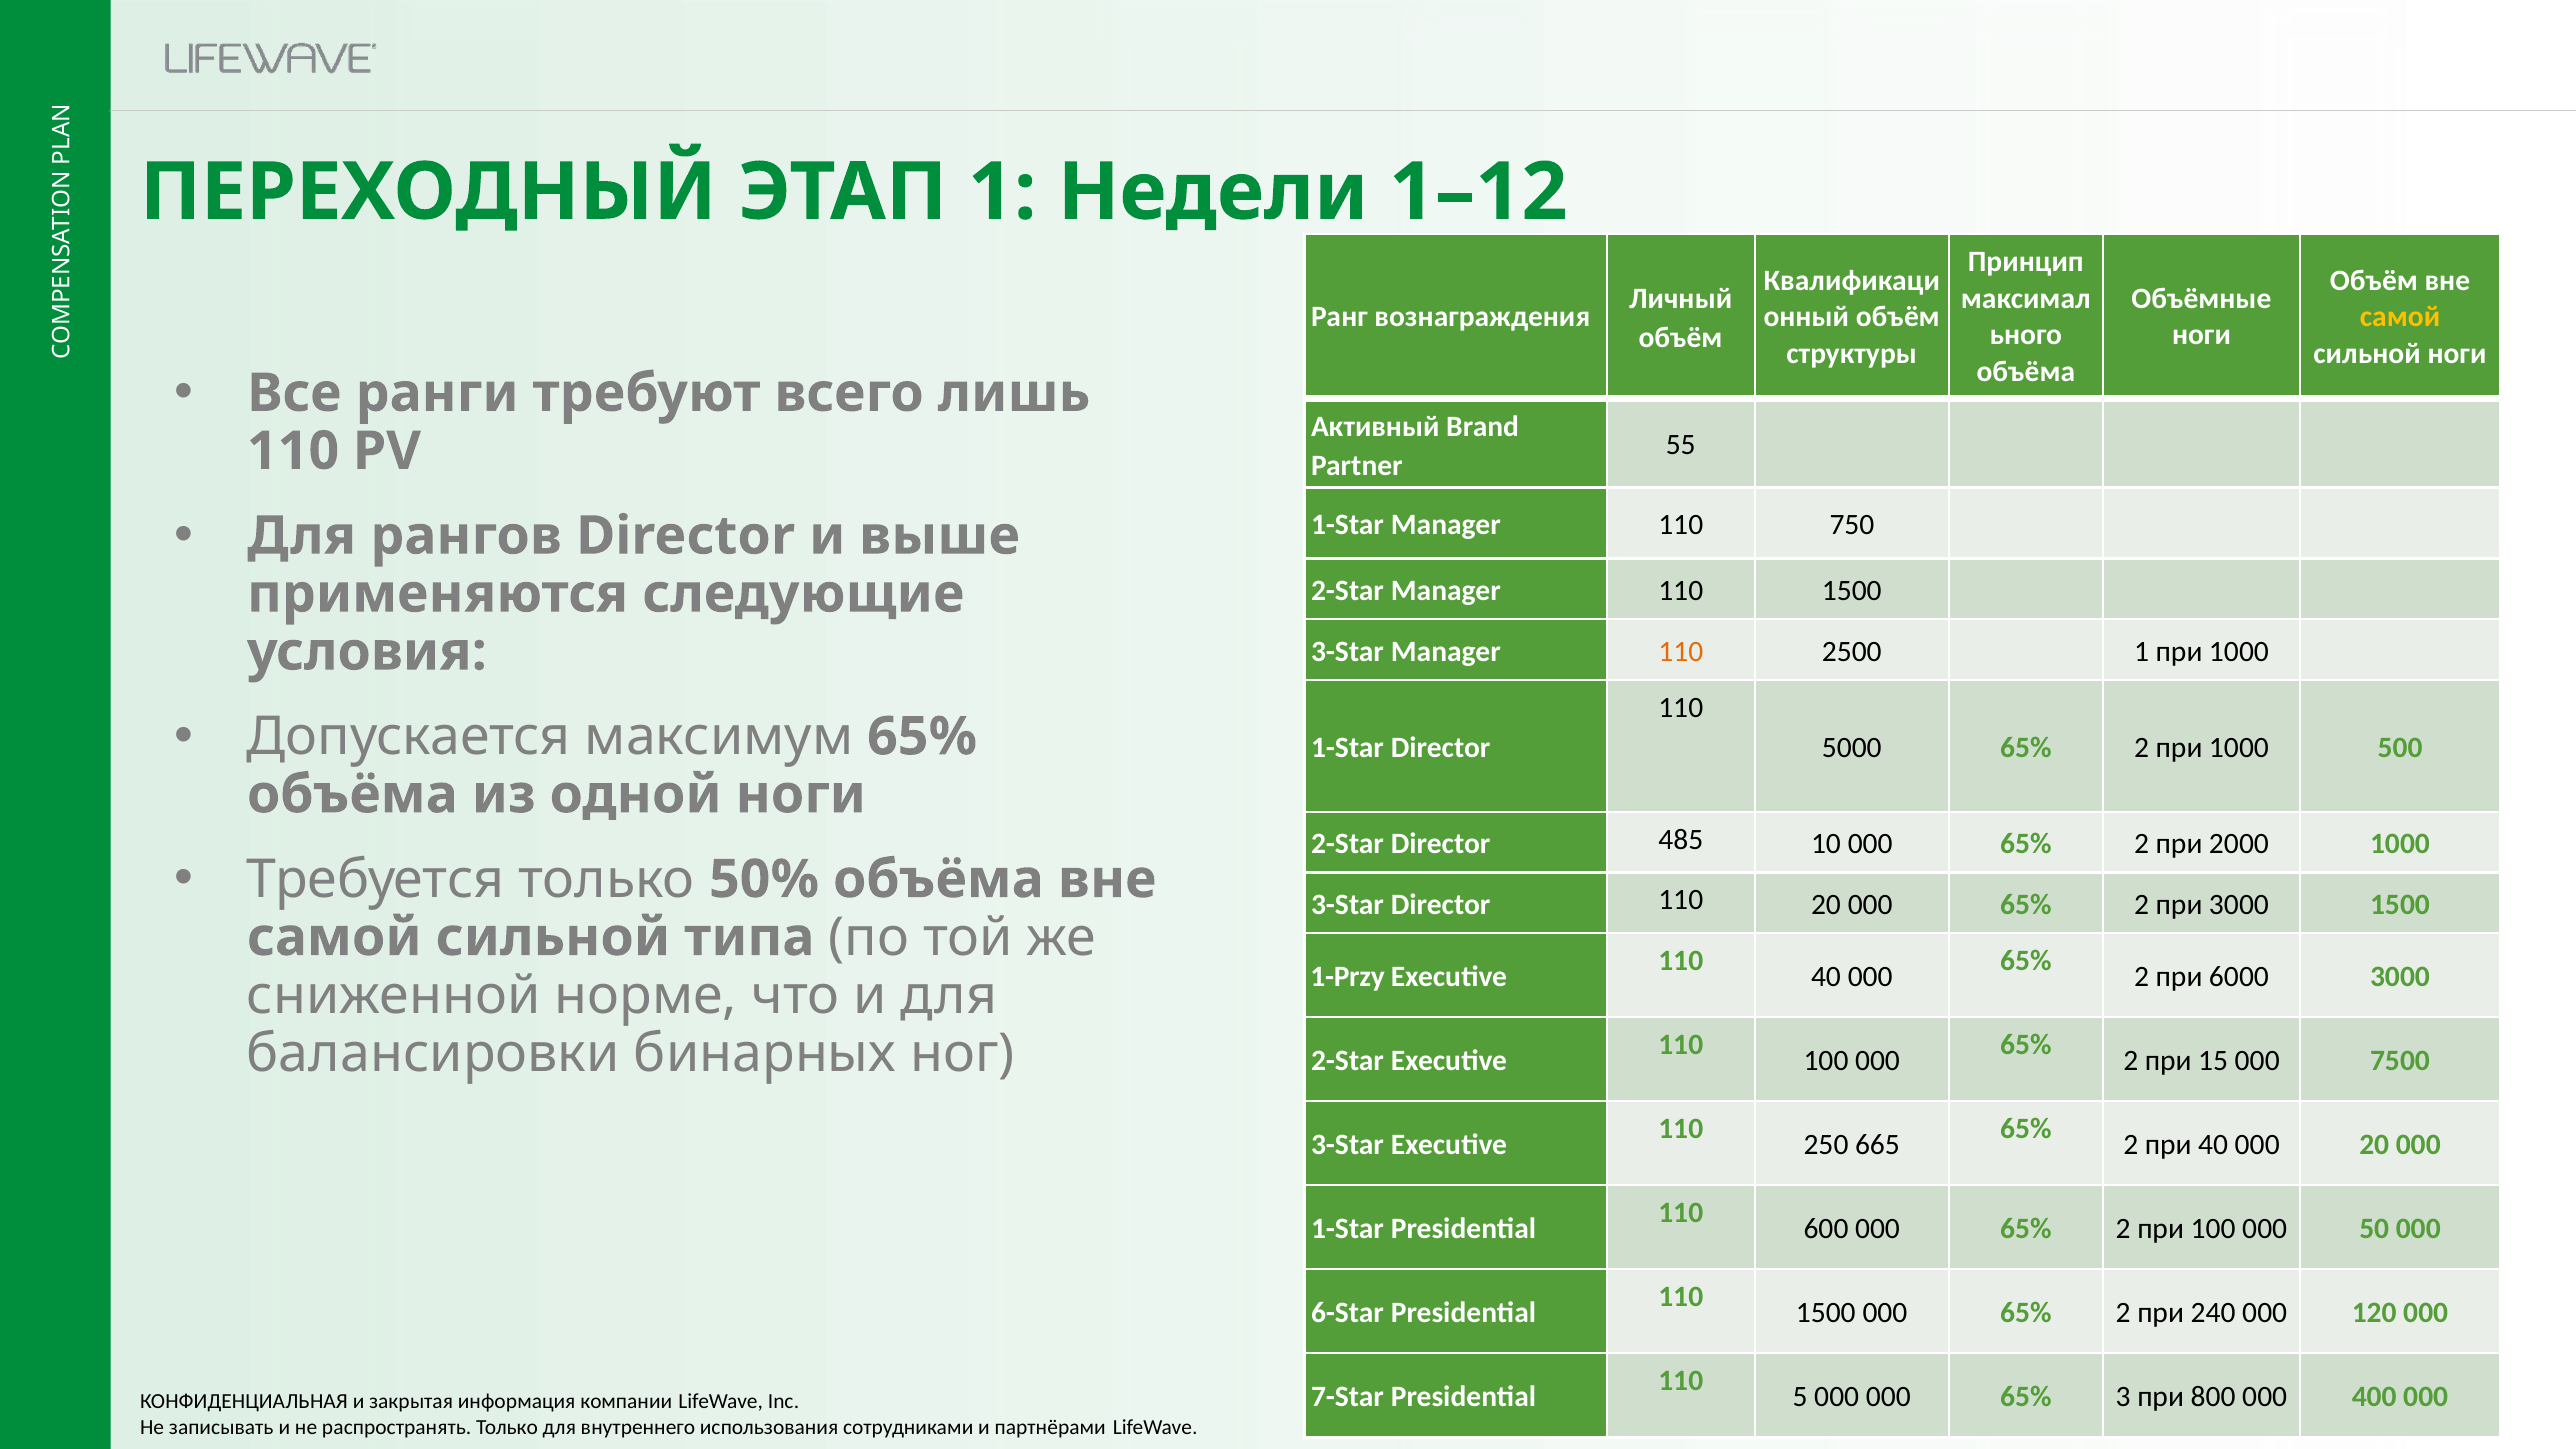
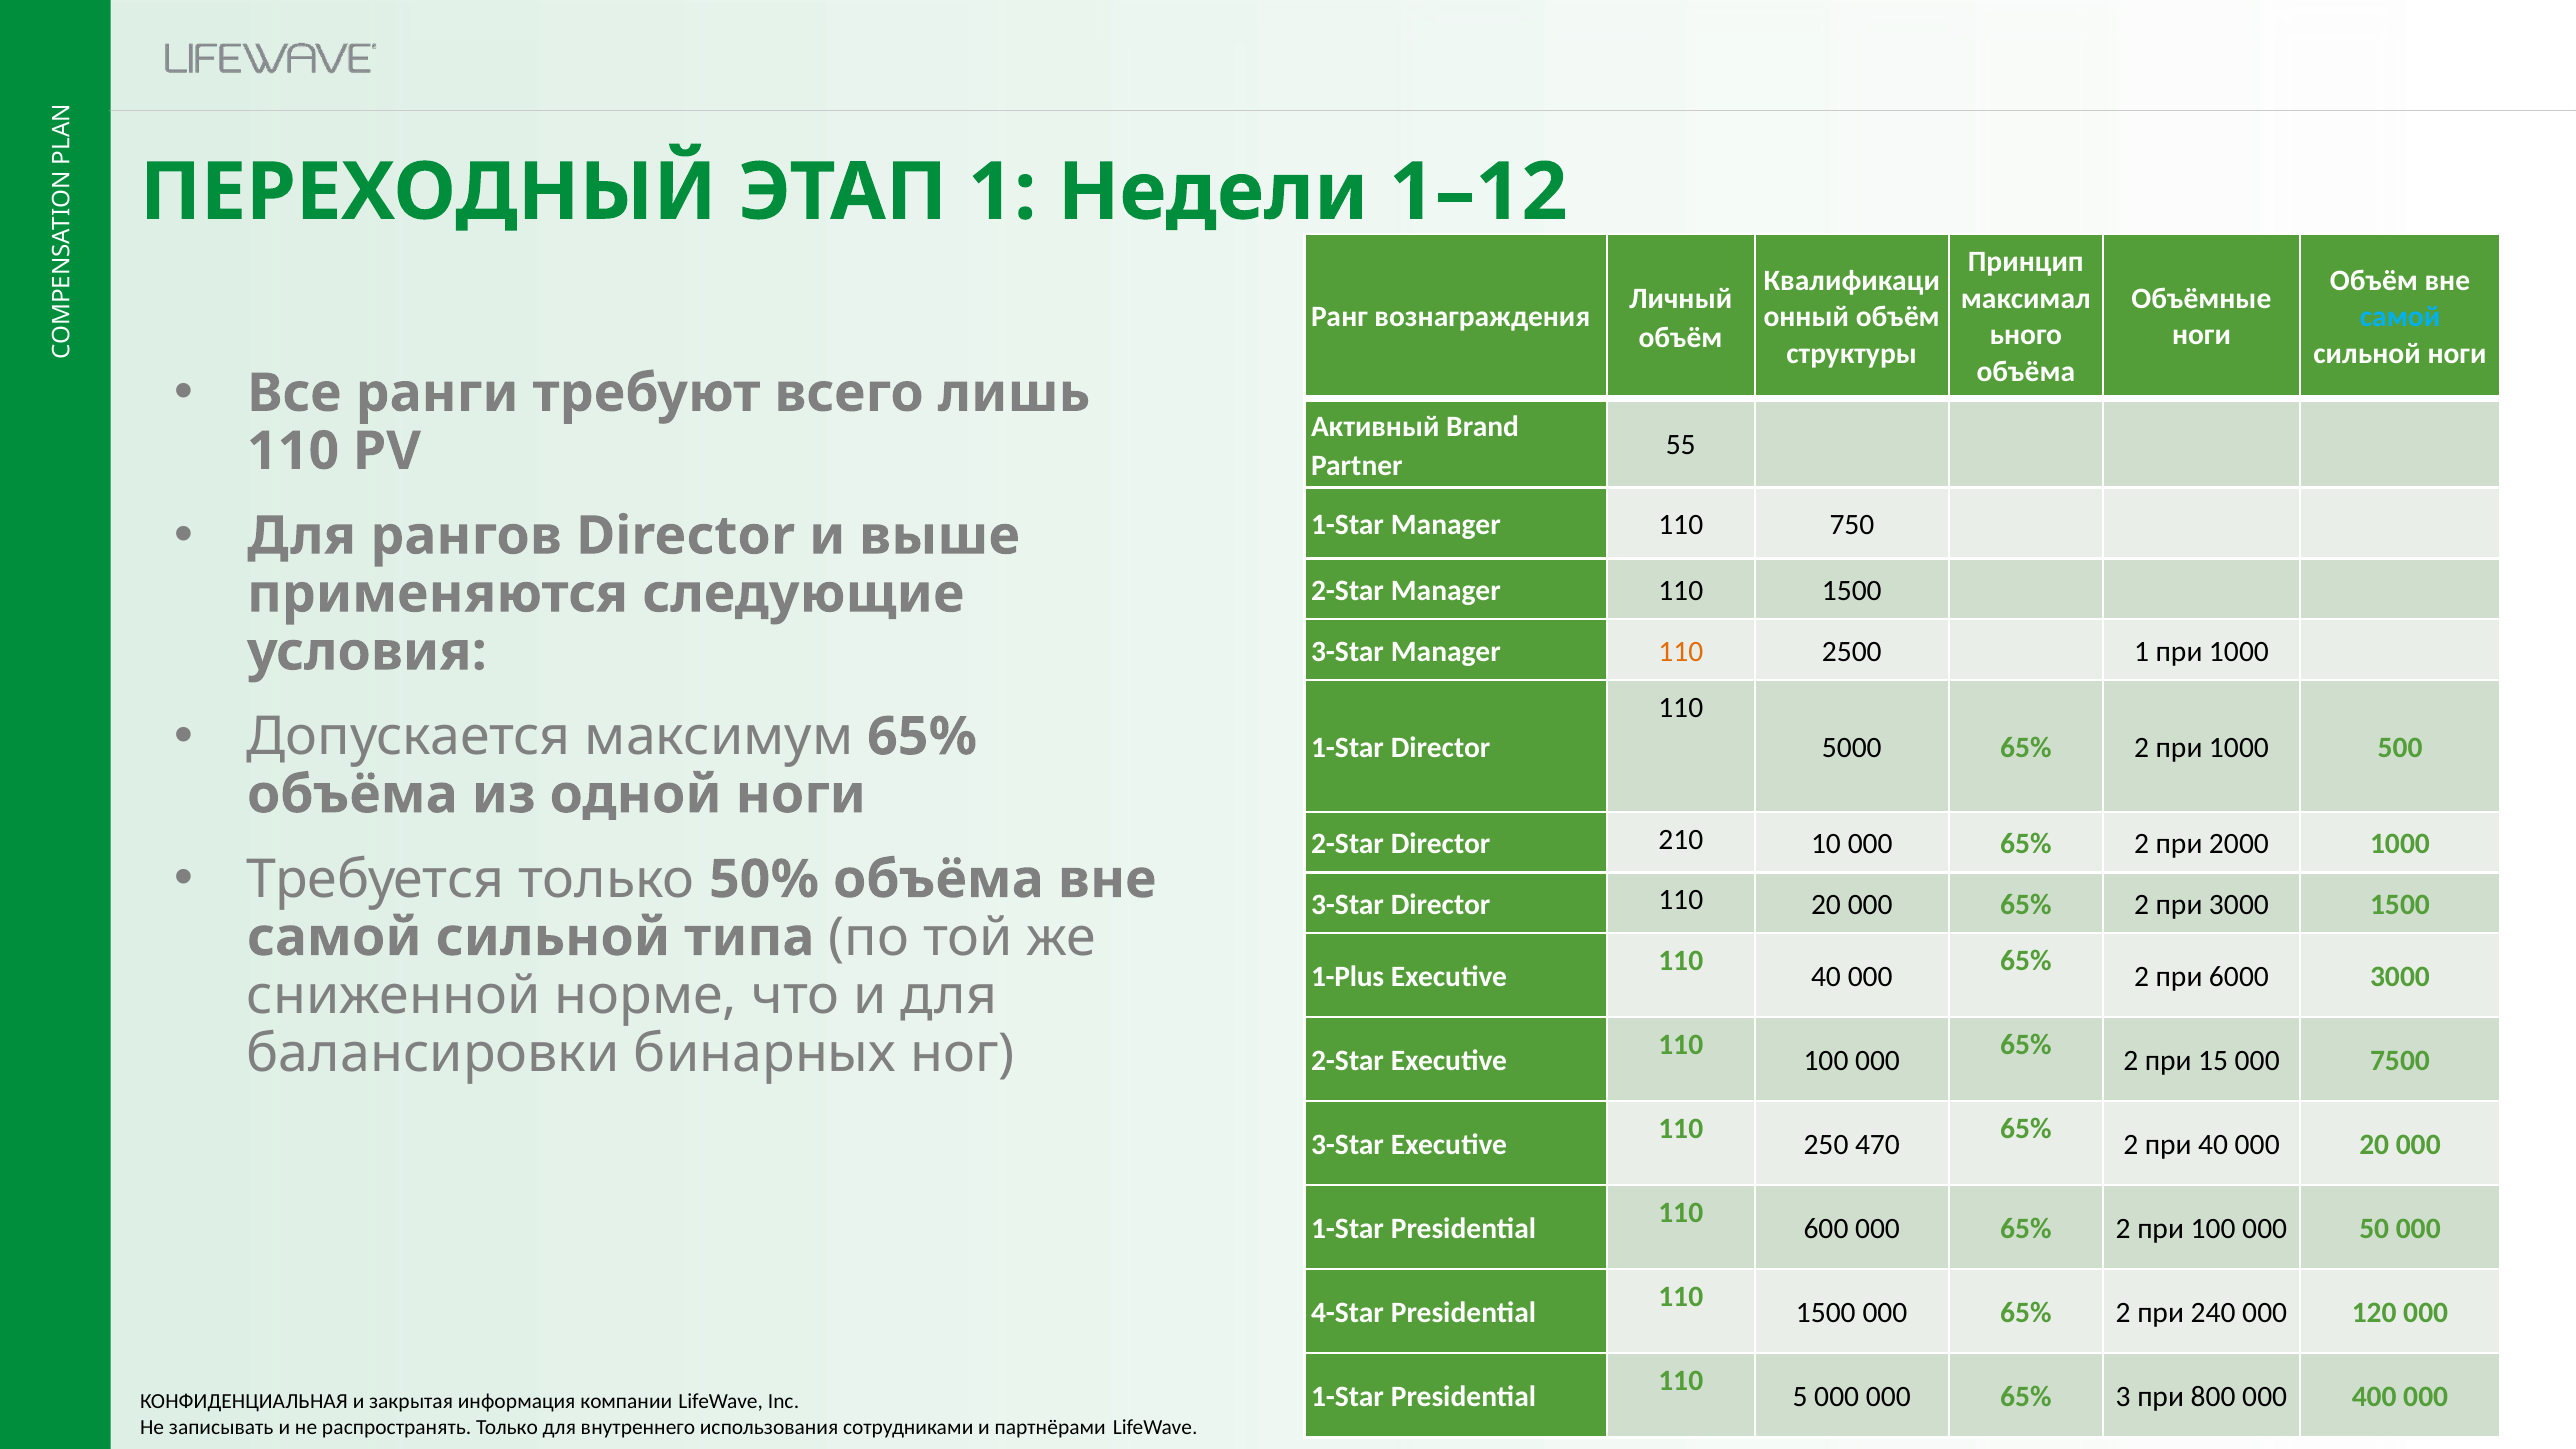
самой colour: yellow -> light blue (2400, 317)
485: 485 -> 210 (1681, 839)
1-Przy: 1-Przy -> 1-Plus (1348, 977)
665: 665 -> 470 (1877, 1145)
6-Star: 6-Star -> 4-Star (1347, 1313)
7-Star: 7-Star -> 1-Star (1347, 1397)
